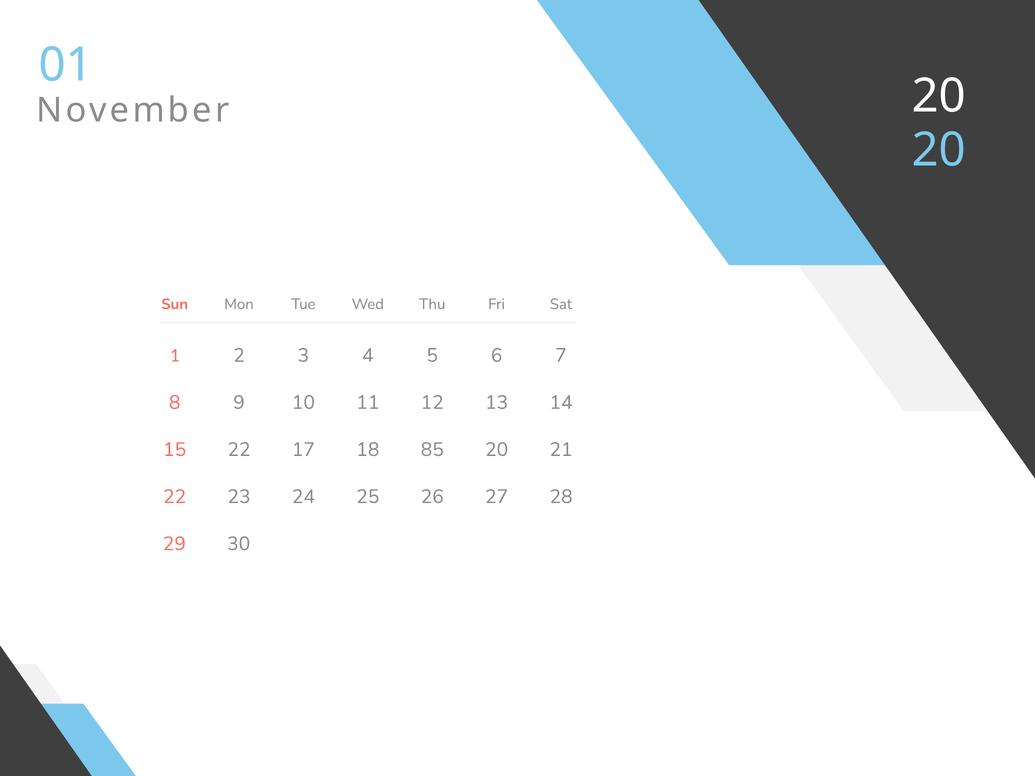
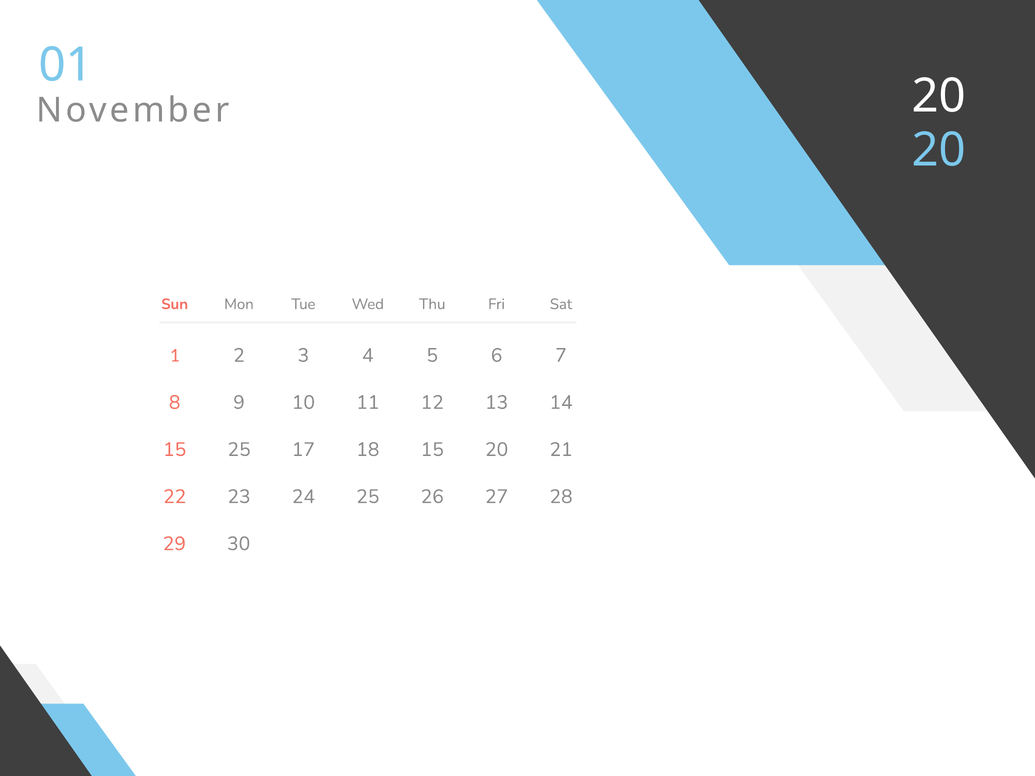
15 22: 22 -> 25 (239, 450)
18 85: 85 -> 15 (432, 450)
